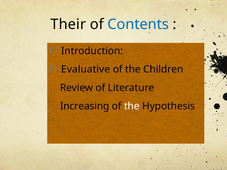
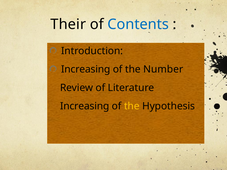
Evaluative: Evaluative -> Increasing (86, 69)
Children: Children -> Number (163, 69)
the colour: white -> yellow (132, 106)
